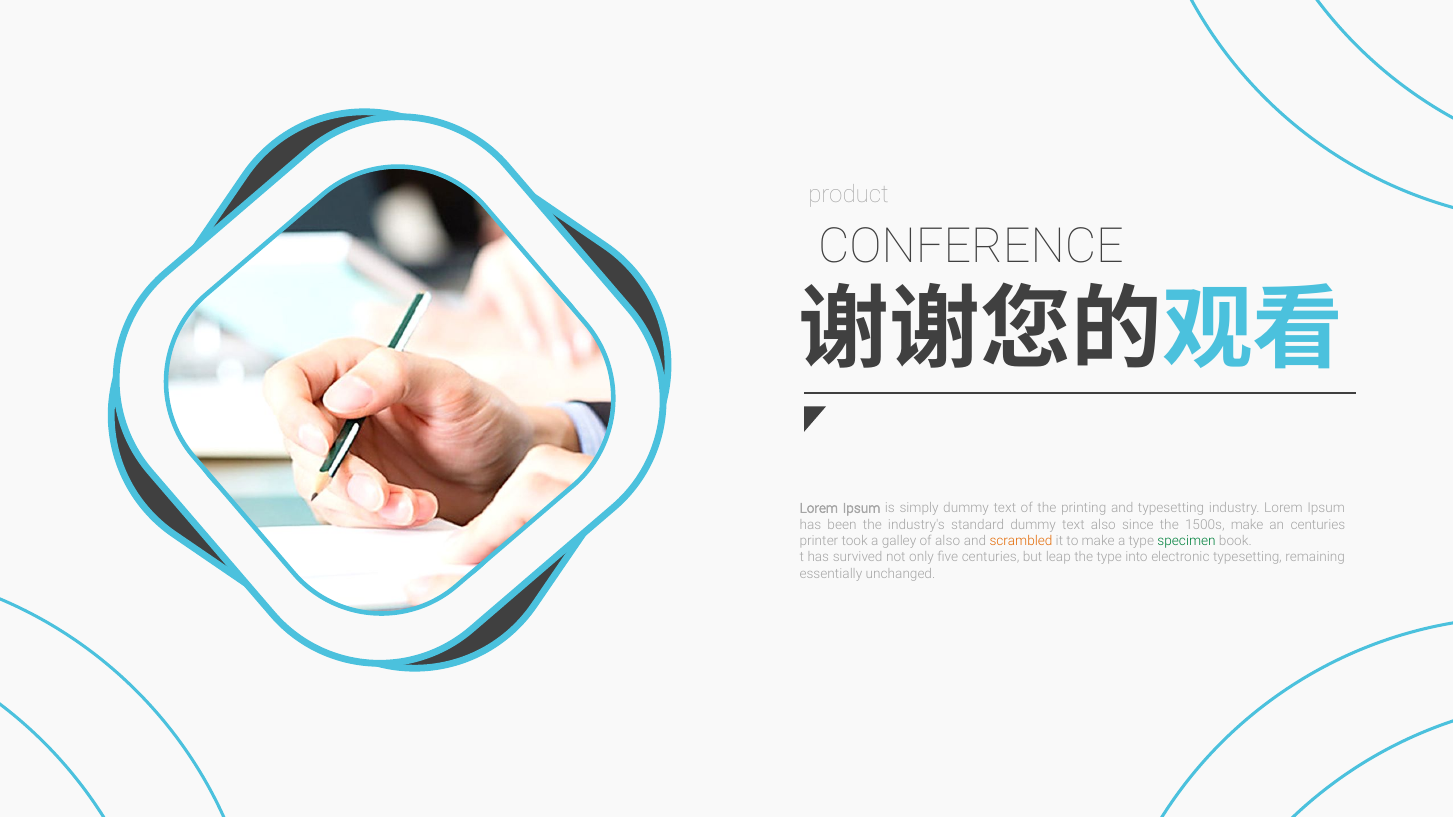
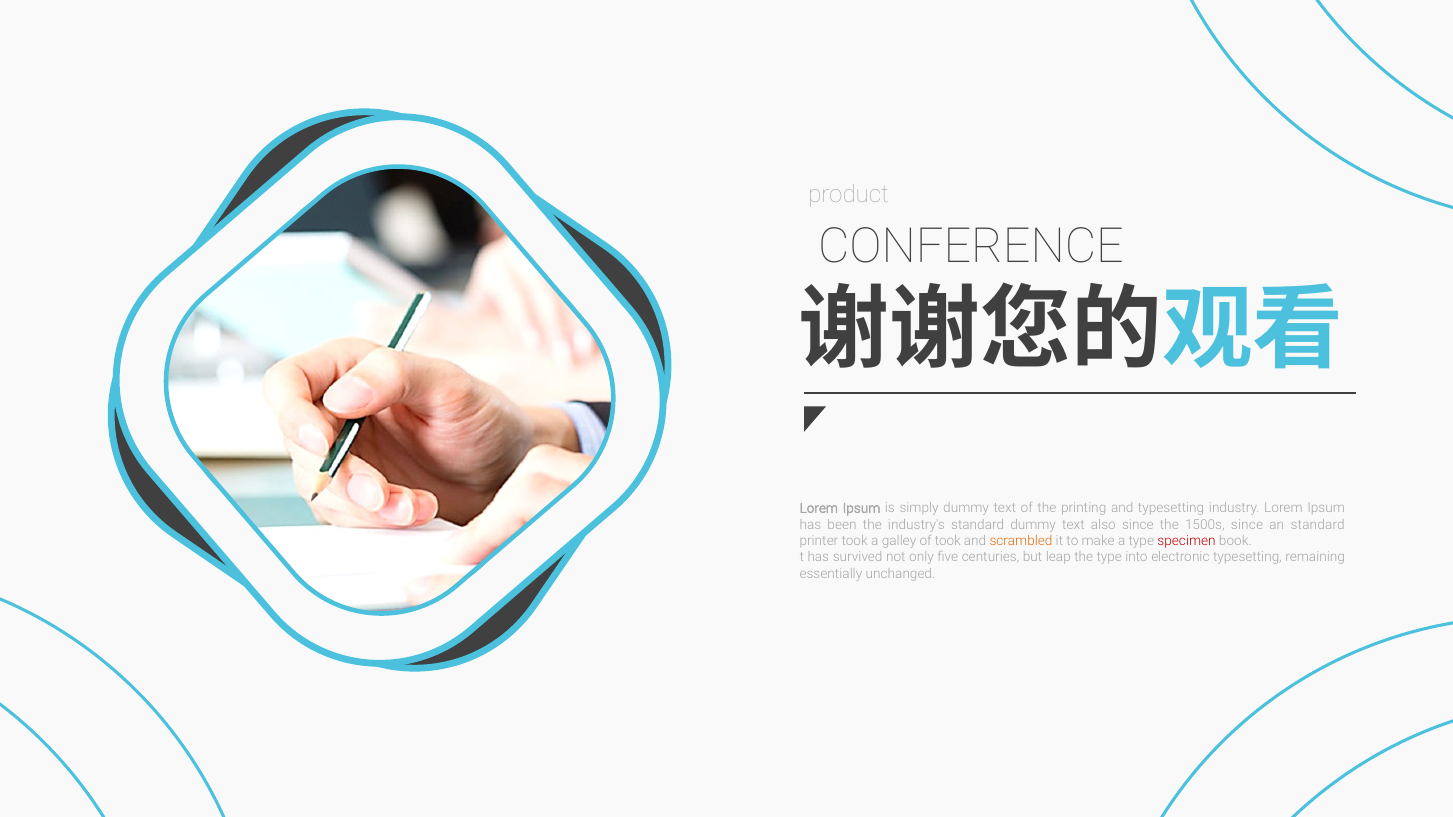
1500s make: make -> since (1247, 525)
an centuries: centuries -> standard (1318, 525)
also: also -> took (948, 541)
specimen colour: green -> red (1187, 541)
